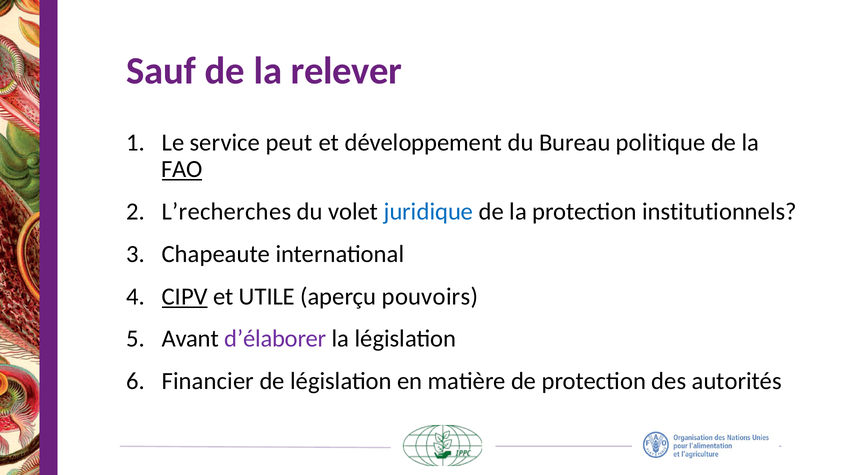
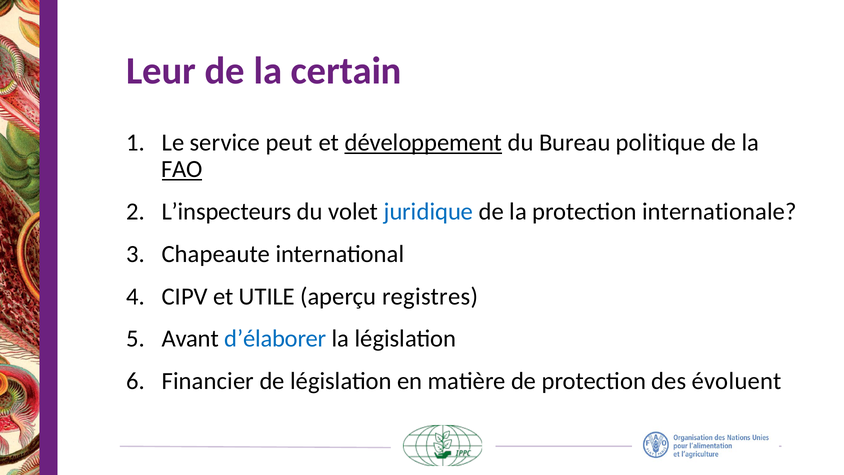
Sauf: Sauf -> Leur (161, 71)
relever: relever -> certain (346, 71)
développement underline: none -> present (423, 143)
L’recherches: L’recherches -> L’inspecteurs (227, 212)
institutionnels: institutionnels -> internationale (719, 212)
CIPV underline: present -> none (185, 296)
pouvoirs: pouvoirs -> registres (430, 296)
d’élaborer colour: purple -> blue (275, 339)
autorités: autorités -> évoluent (737, 381)
